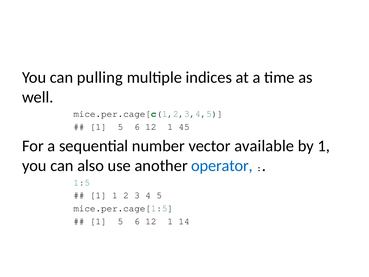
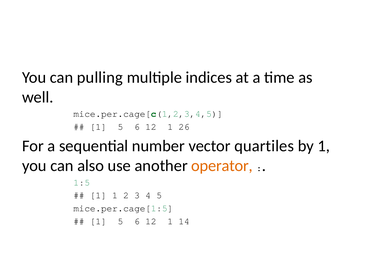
45: 45 -> 26 (184, 127)
available: available -> quartiles (264, 146)
operator colour: blue -> orange (222, 166)
